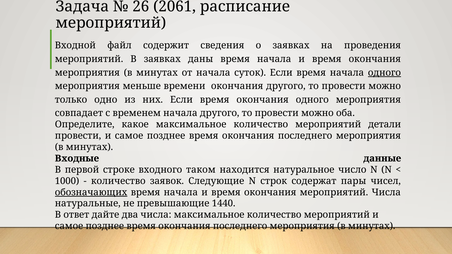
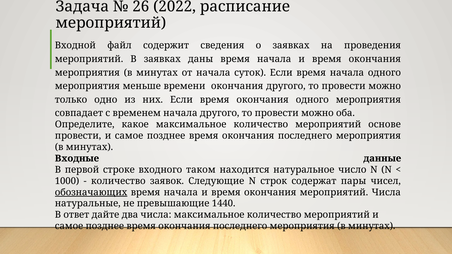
2061: 2061 -> 2022 (175, 7)
одного underline: present -> none (384, 73)
детали: детали -> основе (385, 125)
